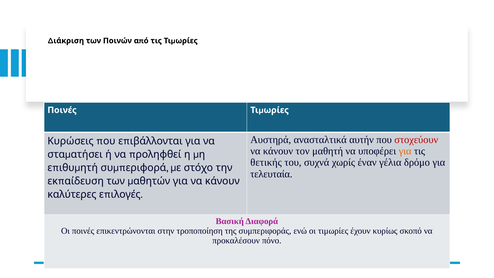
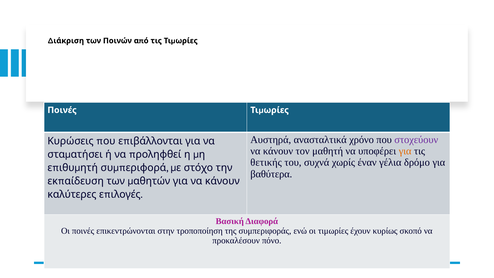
αυτήν: αυτήν -> χρόνο (362, 140)
στοχεύουν colour: red -> purple (416, 140)
τελευταία: τελευταία -> βαθύτερα (271, 174)
